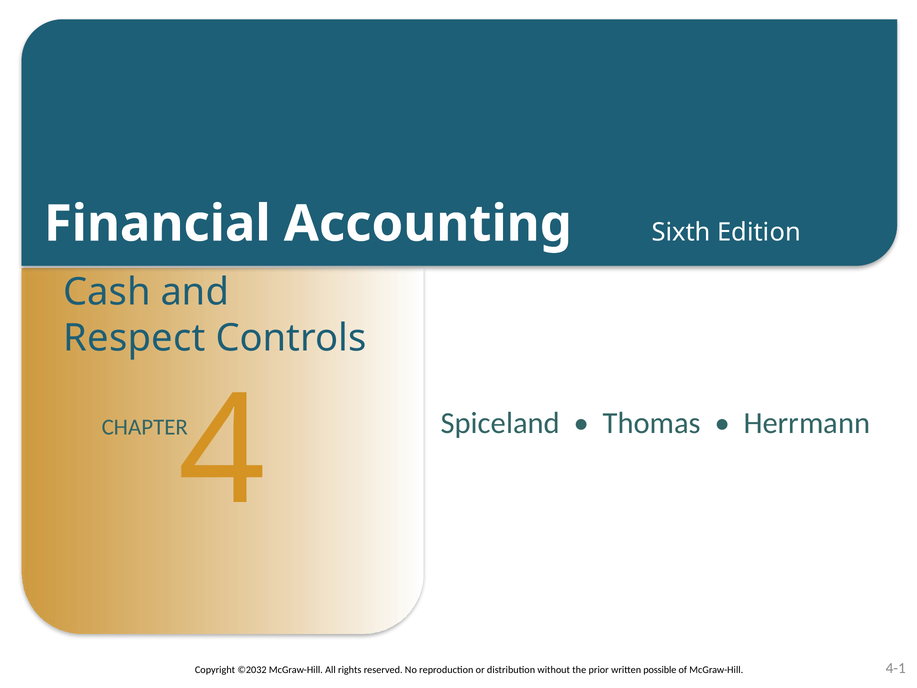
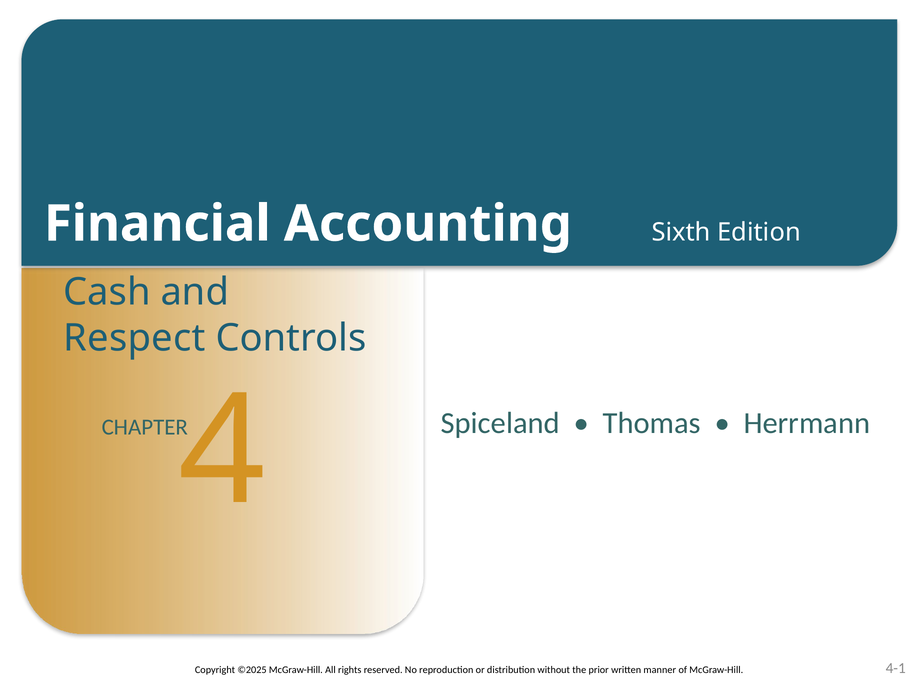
©2032: ©2032 -> ©2025 (252, 670)
possible: possible -> manner (660, 670)
